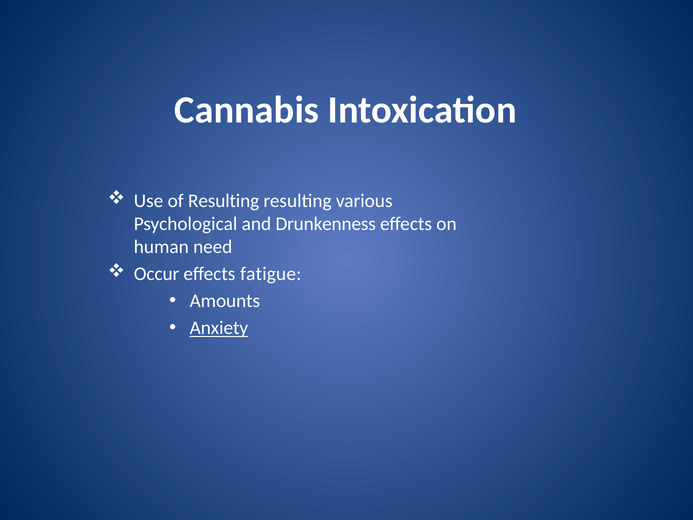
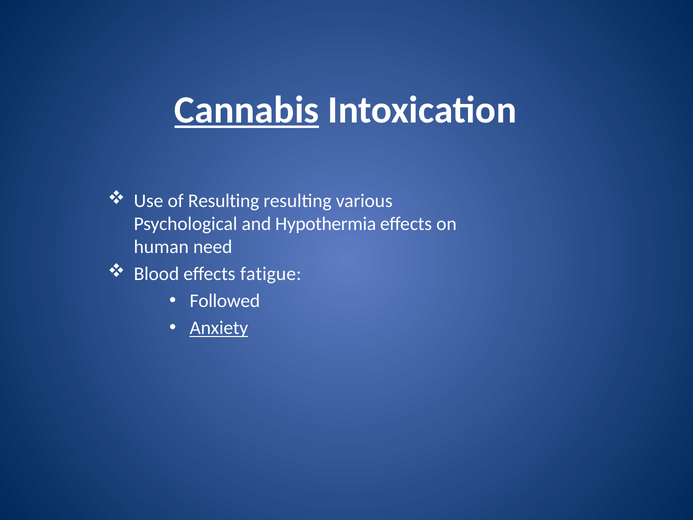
Cannabis underline: none -> present (247, 110)
Drunkenness: Drunkenness -> Hypothermia (326, 224)
Occur: Occur -> Blood (156, 274)
Amounts: Amounts -> Followed (225, 301)
